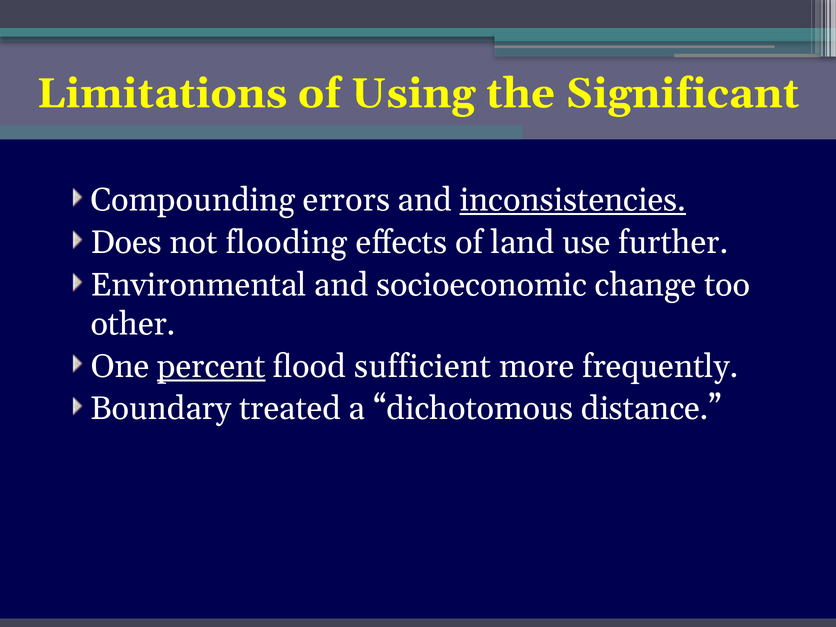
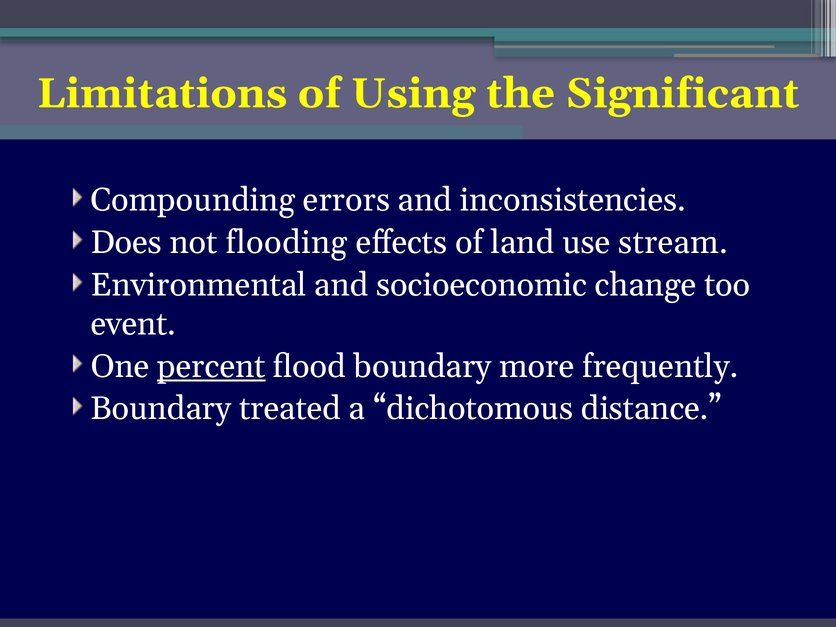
inconsistencies underline: present -> none (573, 200)
further: further -> stream (673, 243)
other: other -> event (133, 324)
flood sufficient: sufficient -> boundary (423, 366)
